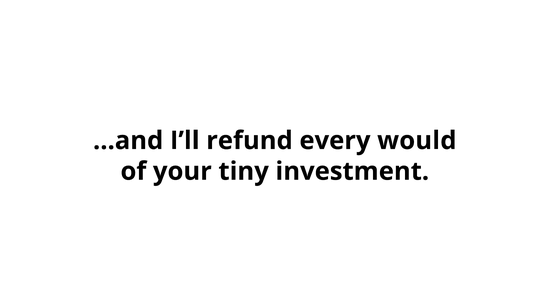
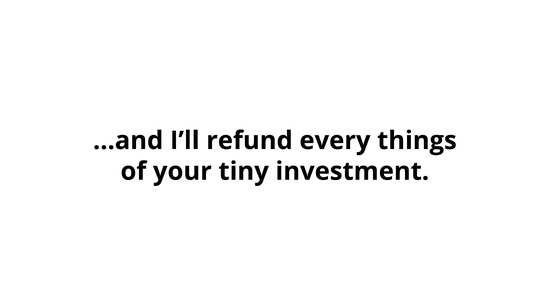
would: would -> things (417, 141)
